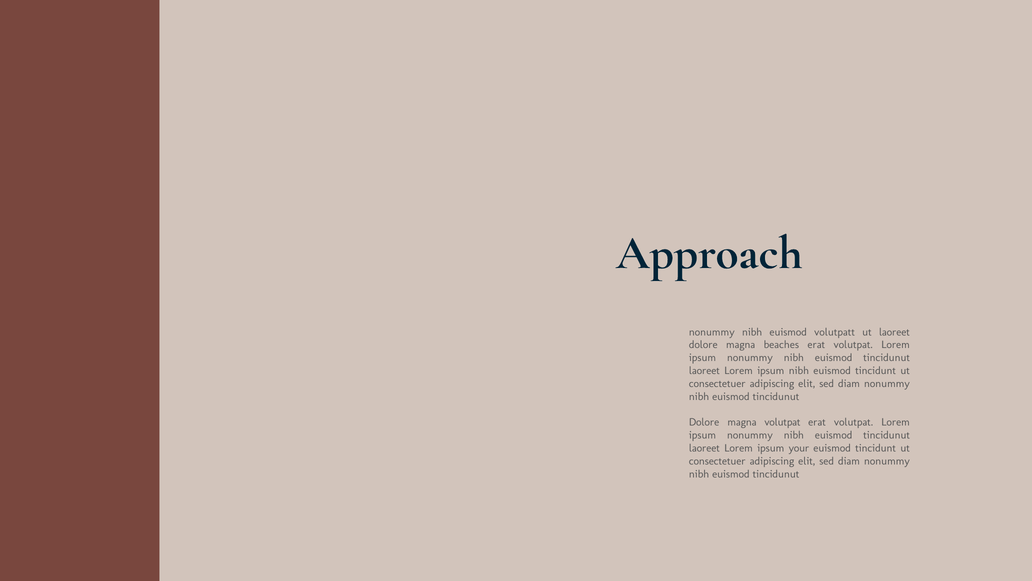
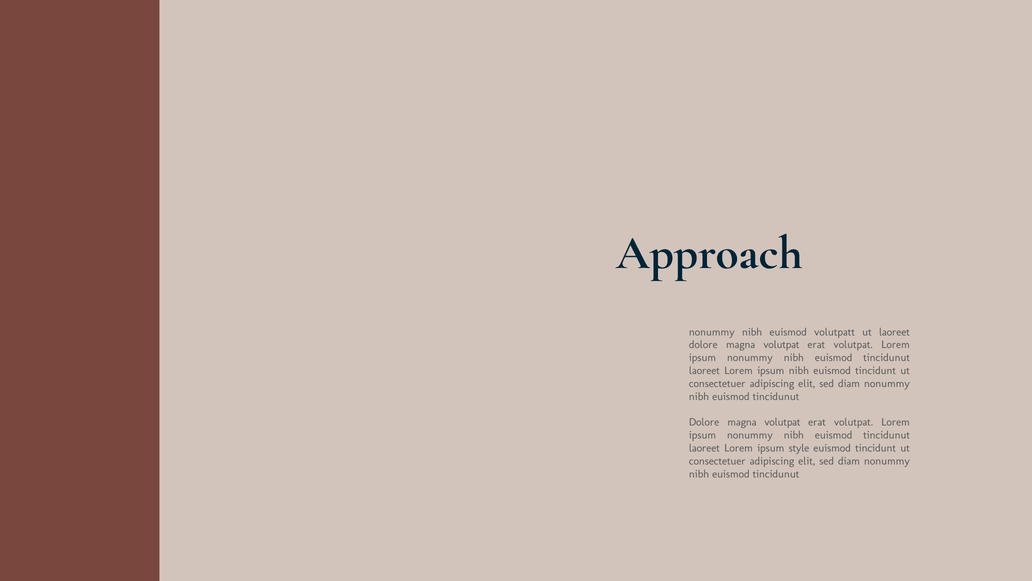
beaches: beaches -> volutpat (781, 345)
your: your -> style (799, 448)
